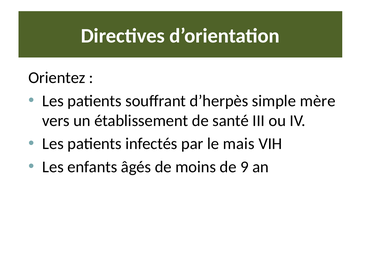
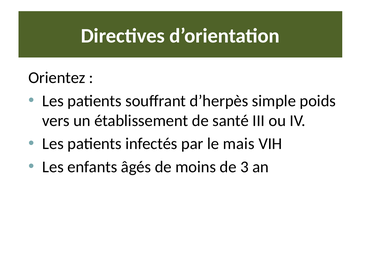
mère: mère -> poids (318, 101)
9: 9 -> 3 (244, 167)
